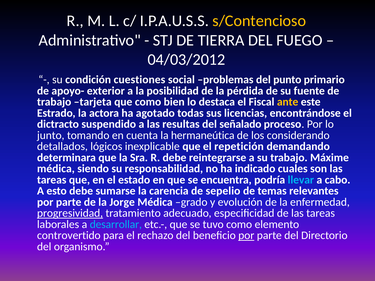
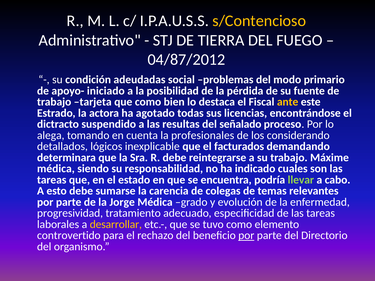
04/03/2012: 04/03/2012 -> 04/87/2012 (186, 60)
cuestiones: cuestiones -> adeudadas (140, 80)
punto: punto -> modo (287, 80)
exterior: exterior -> iniciado (106, 91)
junto: junto -> alega (51, 135)
hermaneútica: hermaneútica -> profesionales (203, 135)
repetición: repetición -> facturados (239, 147)
llevar colour: light blue -> light green (301, 180)
sepelio: sepelio -> colegas (223, 191)
progresividad underline: present -> none (70, 213)
desarrollar colour: light blue -> yellow (116, 224)
